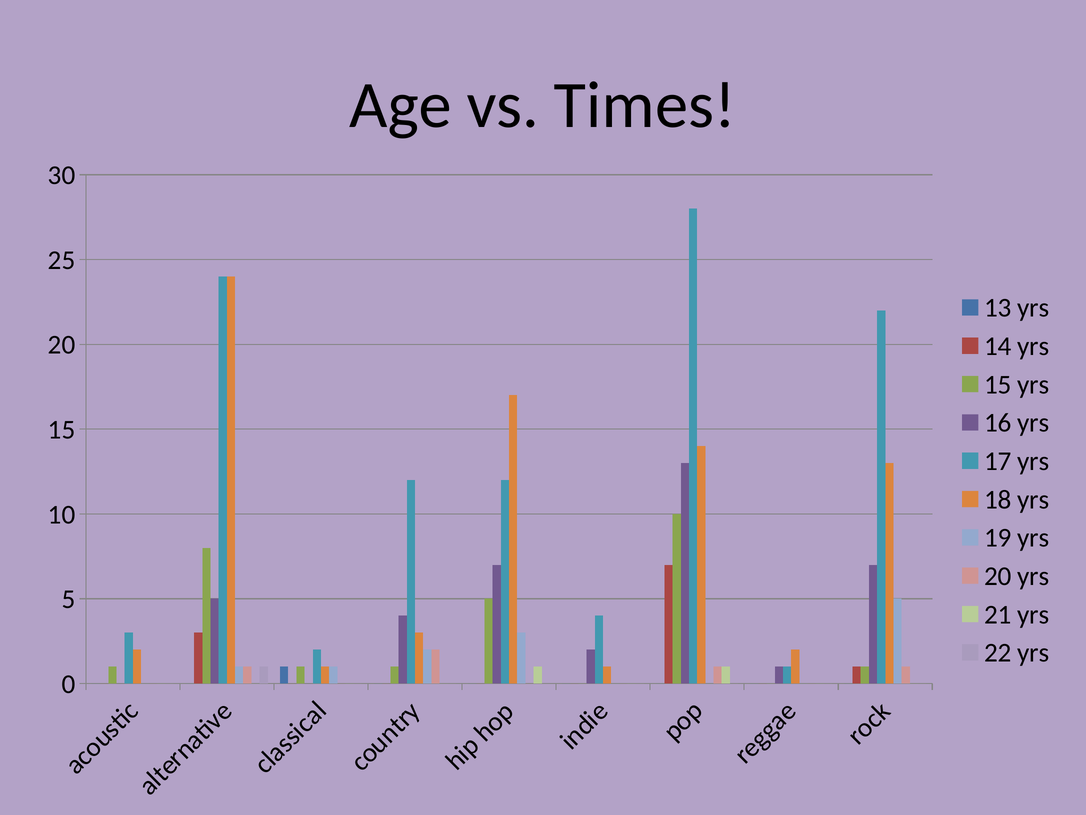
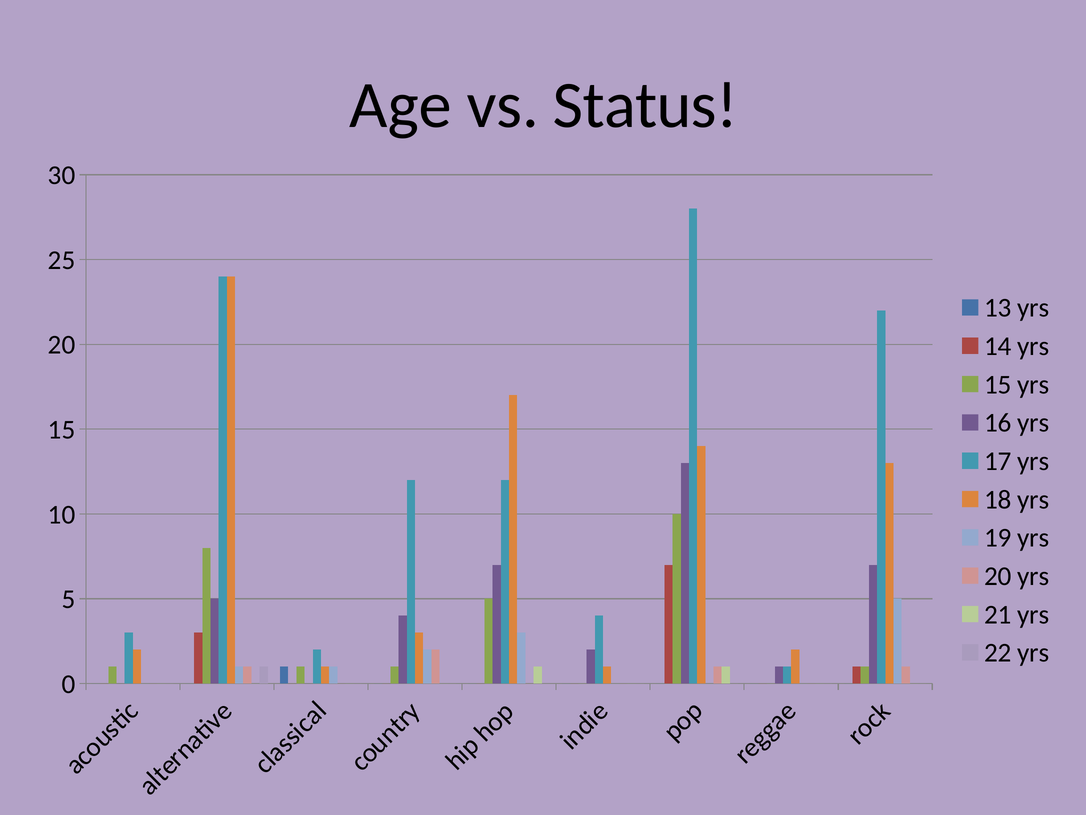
Times: Times -> Status (645, 105)
